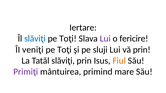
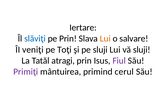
Toţi: Toţi -> Prin (68, 39)
Lui colour: purple -> orange (105, 39)
fericire: fericire -> salvare (134, 39)
vă prin: prin -> sluji (142, 50)
Tatăl slăviţi: slăviţi -> atragi (63, 61)
Fiul colour: orange -> purple (119, 61)
mare: mare -> cerul (124, 72)
